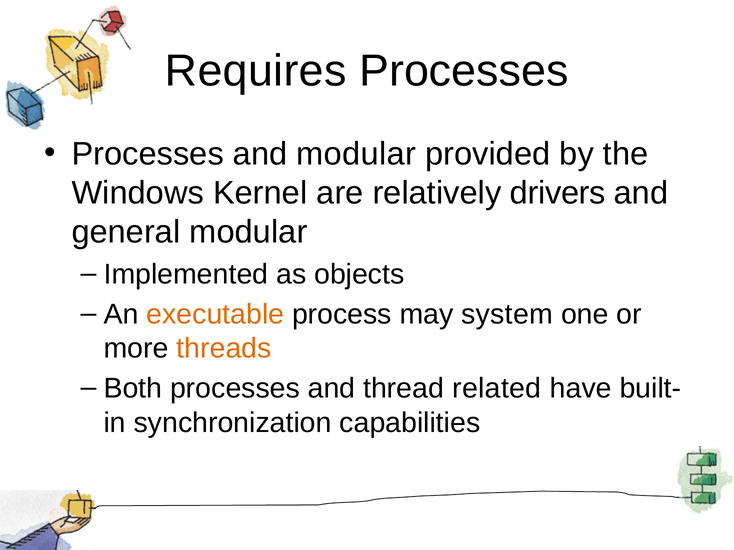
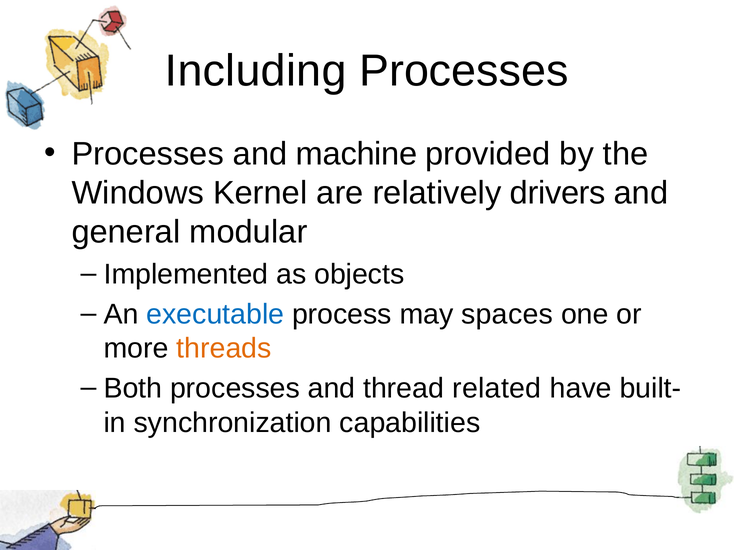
Requires: Requires -> Including (256, 71)
and modular: modular -> machine (357, 154)
executable colour: orange -> blue (215, 314)
system: system -> spaces (507, 314)
